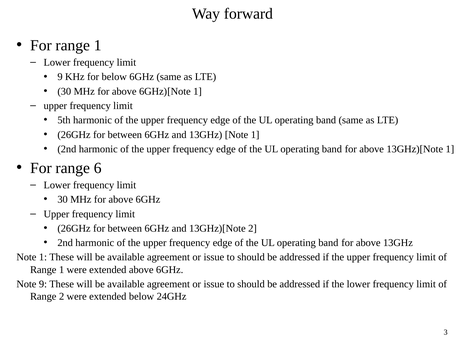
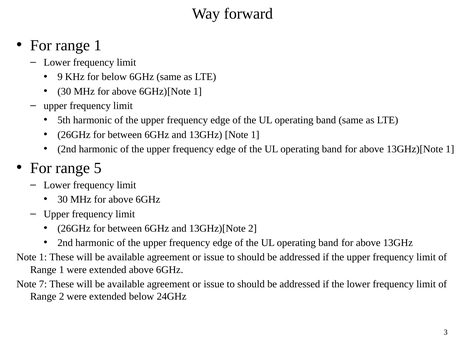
6: 6 -> 5 (98, 168)
Note 9: 9 -> 7 (43, 285)
